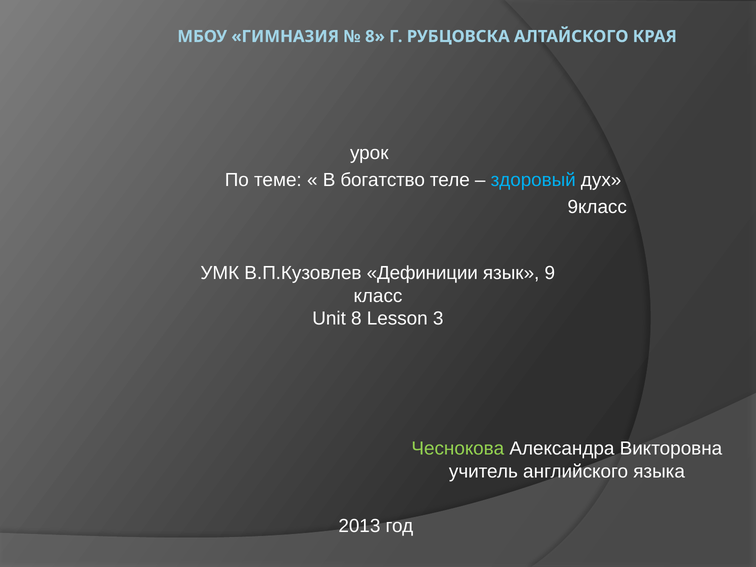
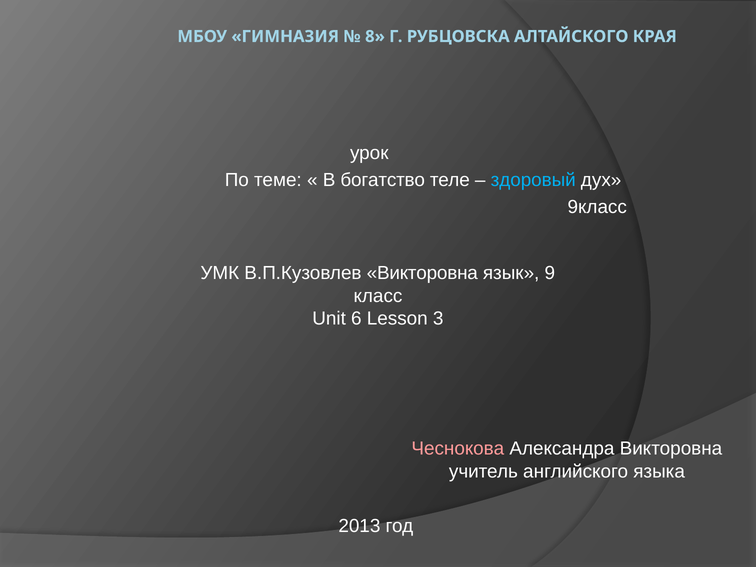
В.П.Кузовлев Дефиниции: Дефиниции -> Викторовна (422, 273)
Unit 8: 8 -> 6 (356, 318)
Чеснокова colour: light green -> pink (458, 449)
